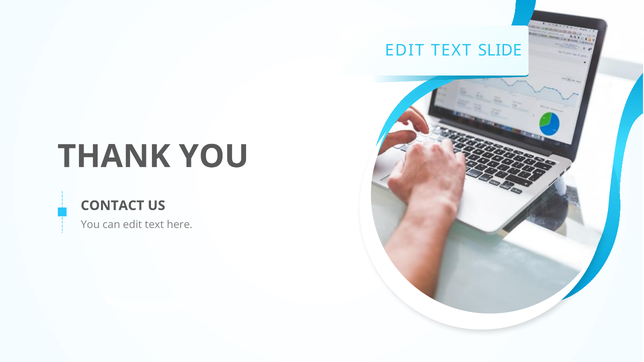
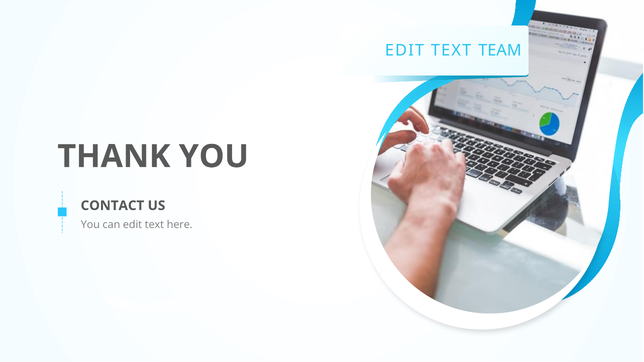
SLIDE: SLIDE -> TEAM (500, 50)
